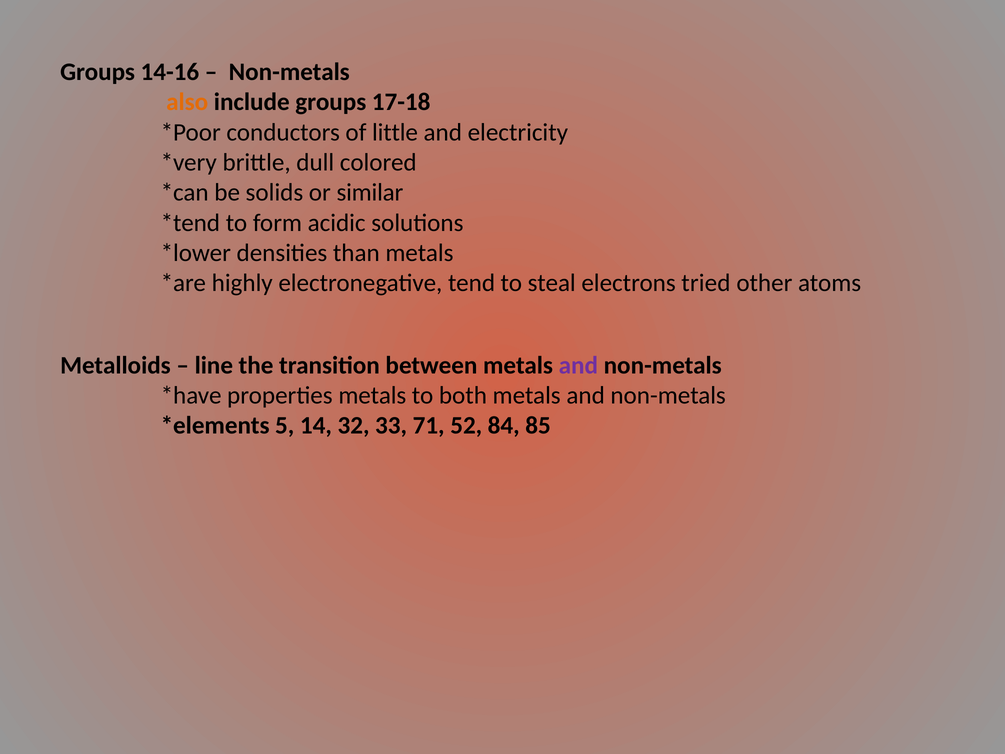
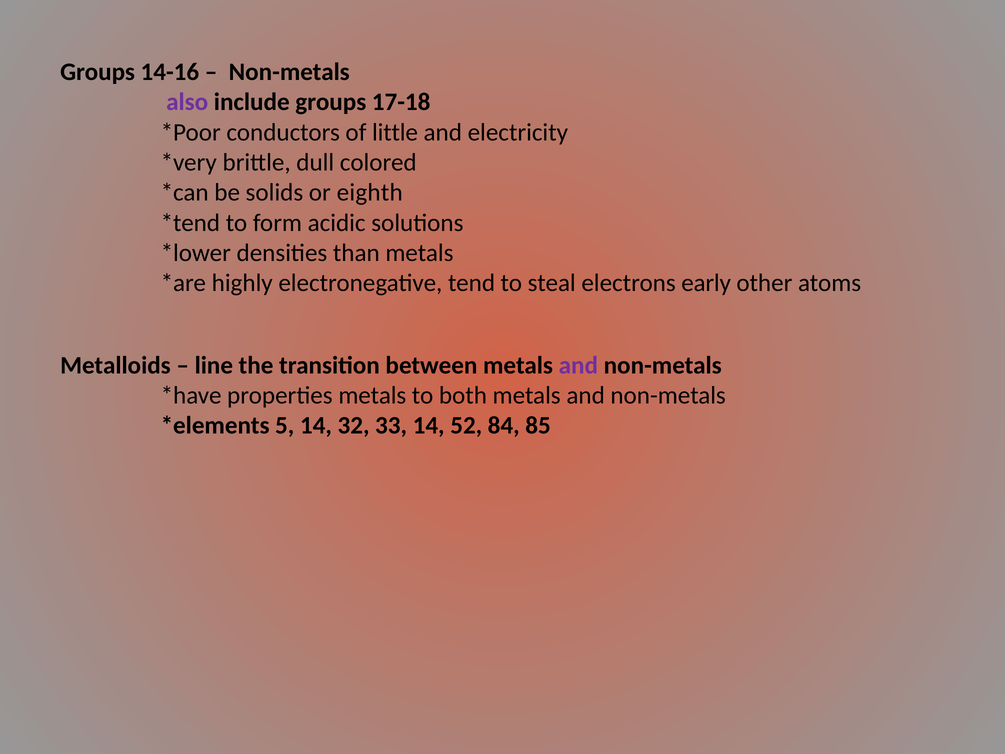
also colour: orange -> purple (187, 102)
similar: similar -> eighth (370, 193)
tried: tried -> early (706, 283)
33 71: 71 -> 14 (429, 425)
